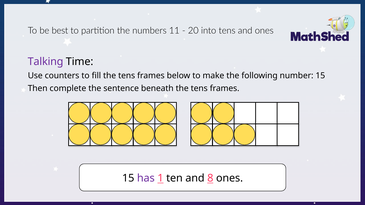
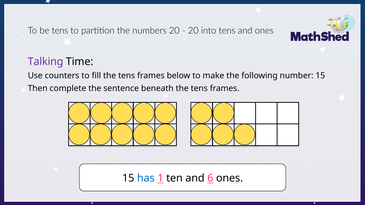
be best: best -> tens (60, 31)
numbers 11: 11 -> 20 (174, 31)
has colour: purple -> blue (146, 178)
8: 8 -> 6 (210, 178)
